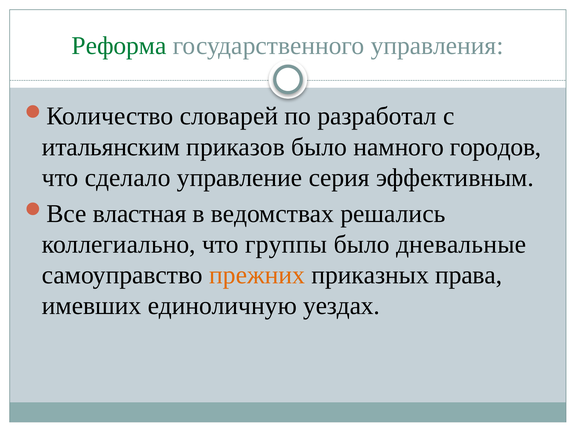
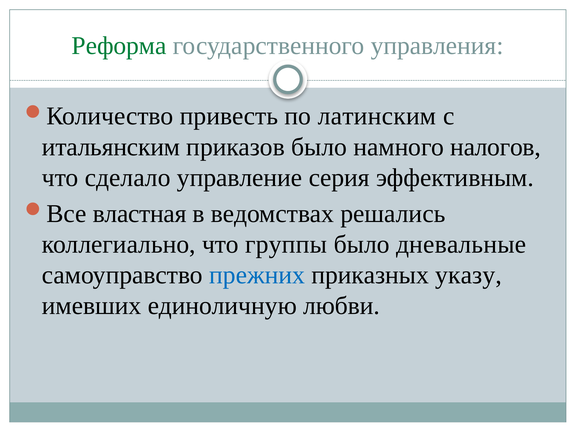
словарей: словарей -> привесть (229, 116)
разработал: разработал -> латинским (377, 116)
городов: городов -> налогов (496, 147)
прежних colour: orange -> blue (257, 275)
права: права -> указу (469, 275)
уездах: уездах -> любви (342, 306)
